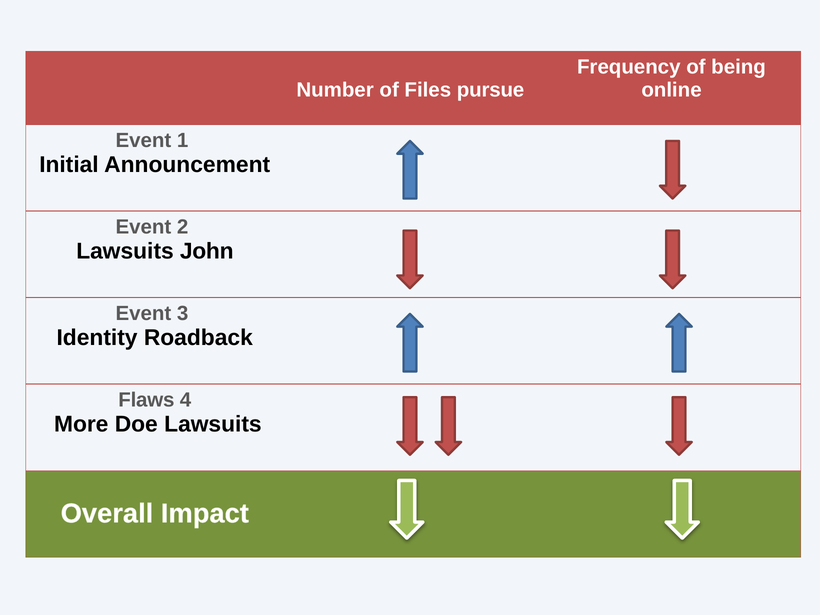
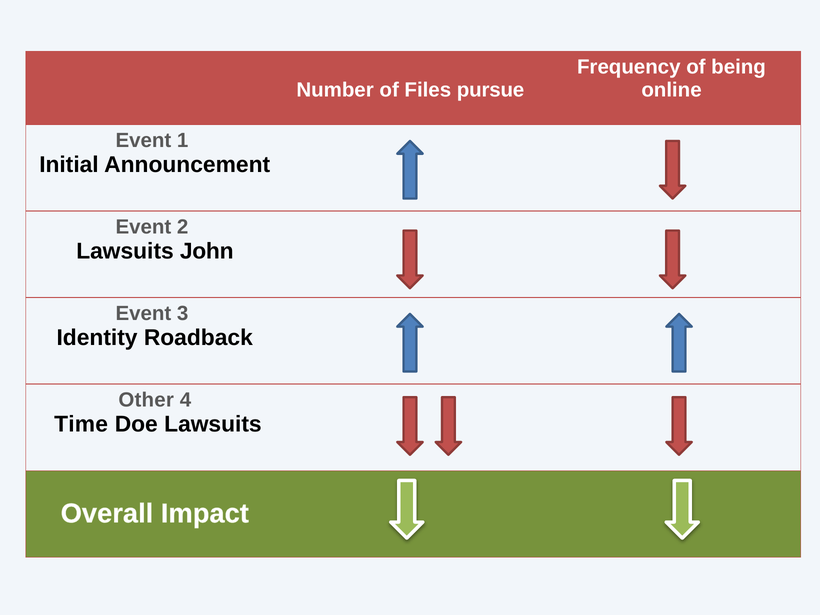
Flaws: Flaws -> Other (146, 400)
More: More -> Time (81, 424)
